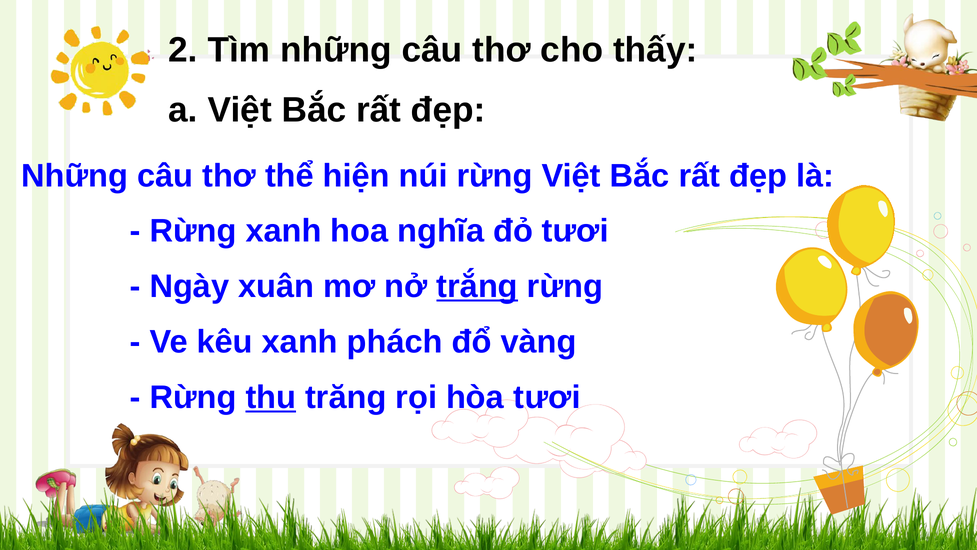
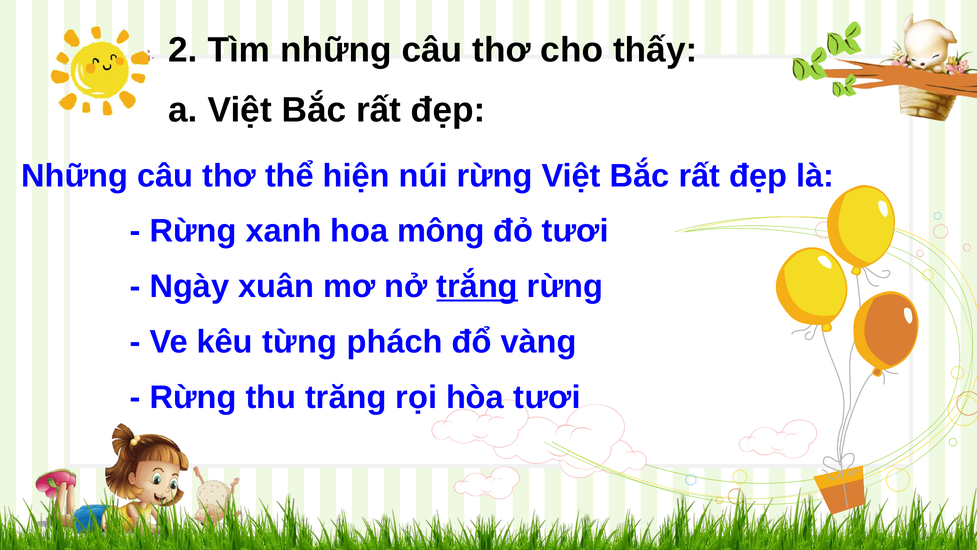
nghĩa: nghĩa -> mông (441, 231)
kêu xanh: xanh -> từng (300, 342)
thu underline: present -> none (271, 397)
